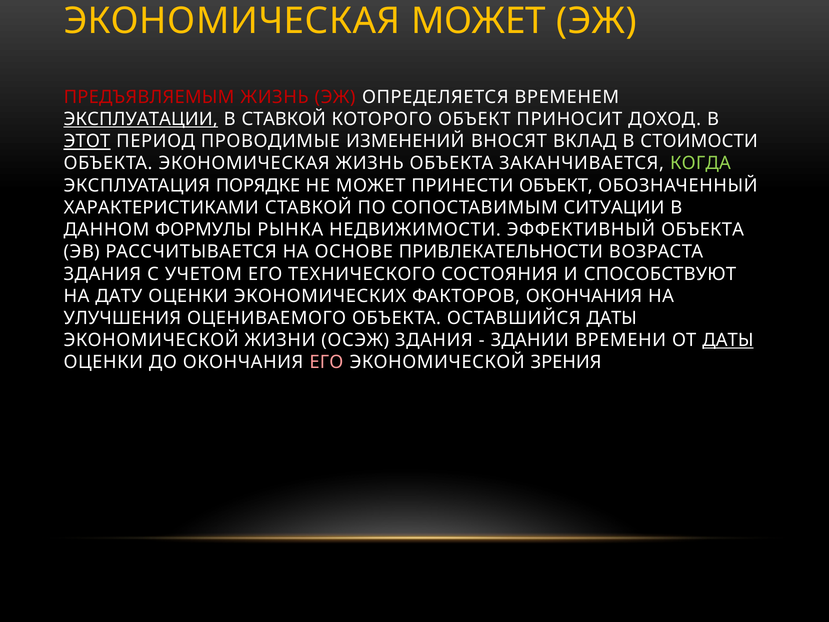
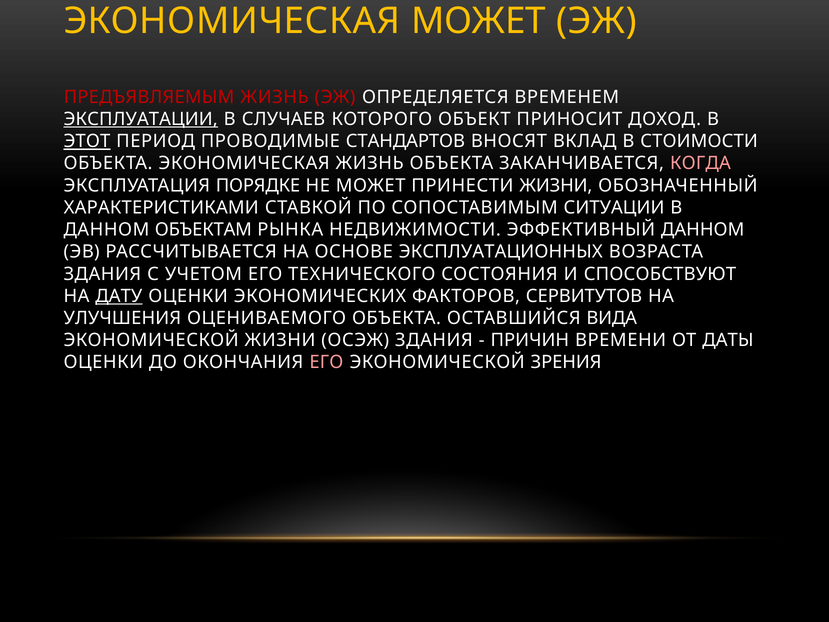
В СТАВКОЙ: СТАВКОЙ -> СЛУЧАЕВ (284, 119)
ИЗМЕНЕНИЙ: ИЗМЕНЕНИЙ -> СТАНДАРТОВ (405, 141)
КОГДА colour: light green -> pink (700, 163)
ПРИНЕСТИ ОБЪЕКТ: ОБЪЕКТ -> ЖИЗНИ (556, 185)
ФОРМУЛЫ: ФОРМУЛЫ -> ОБЪЕКТАМ (203, 230)
ЭФФЕКТИВНЫЙ ОБЪЕКТА: ОБЪЕКТА -> ДАННОМ (703, 230)
ПРИВЛЕКАТЕЛЬНОСТИ: ПРИВЛЕКАТЕЛЬНОСТИ -> ЭКСПЛУАТАЦИОННЫХ (501, 252)
ДАТУ underline: none -> present (119, 296)
ФАКТОРОВ ОКОНЧАНИЯ: ОКОНЧАНИЯ -> СЕРВИТУТОВ (584, 296)
ОСТАВШИЙСЯ ДАТЫ: ДАТЫ -> ВИДА (612, 318)
ЗДАНИИ: ЗДАНИИ -> ПРИЧИН (530, 340)
ДАТЫ underline: present -> none (728, 340)
